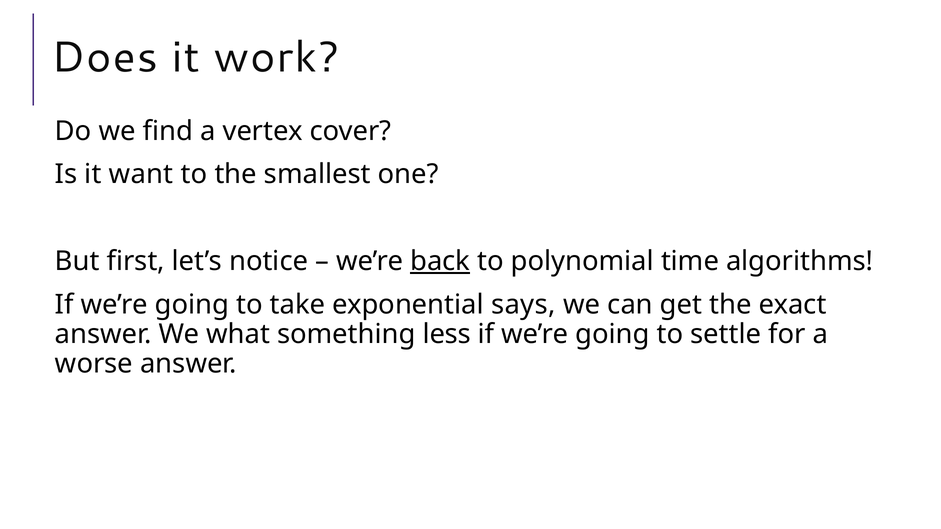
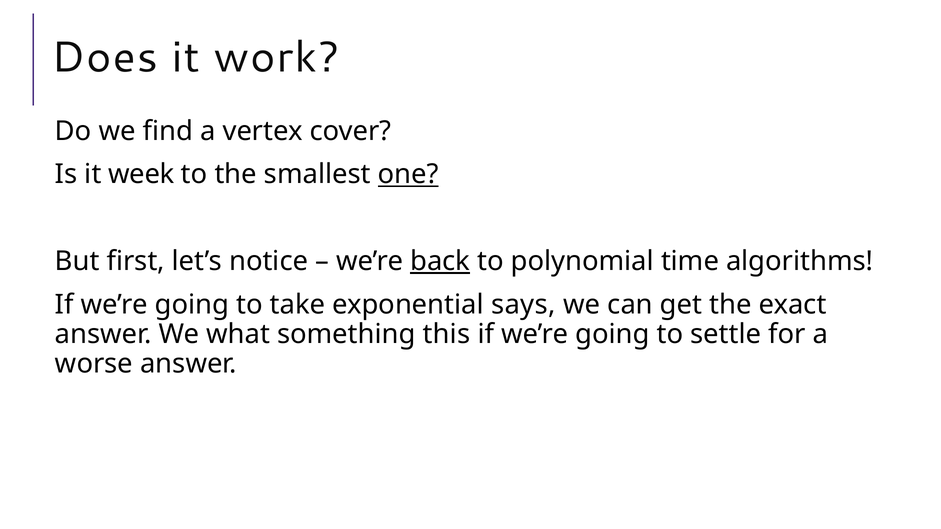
want: want -> week (141, 175)
one underline: none -> present (408, 175)
less: less -> this (446, 334)
